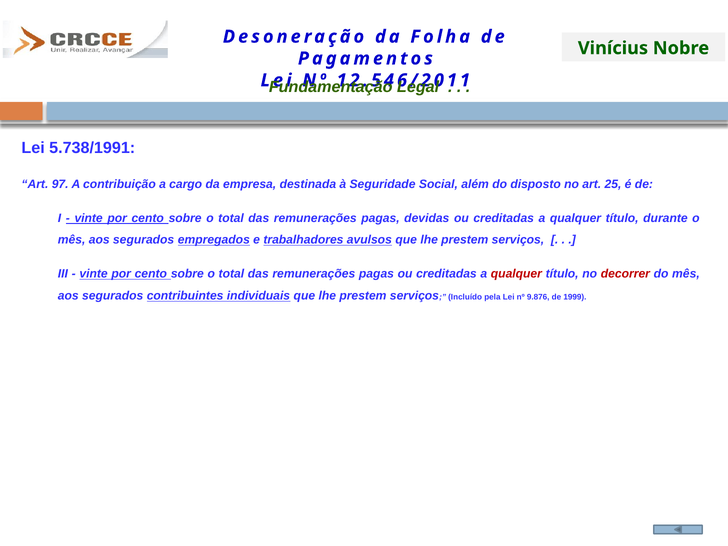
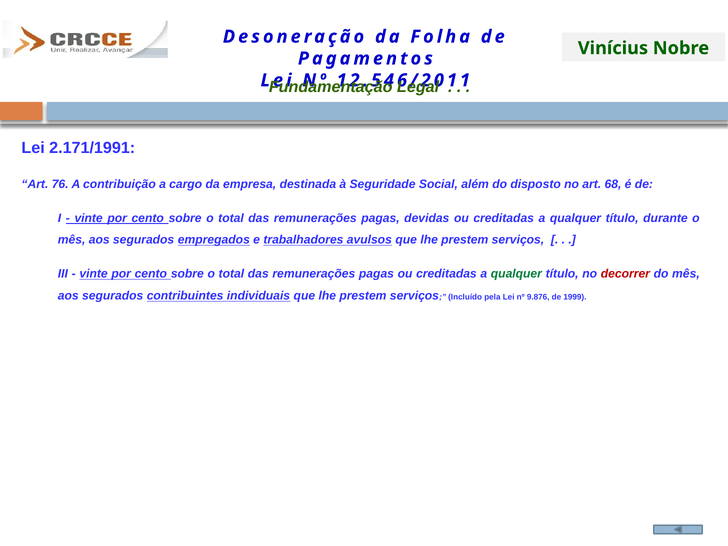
5.738/1991: 5.738/1991 -> 2.171/1991 (92, 148)
97: 97 -> 76 (60, 184)
25: 25 -> 68 (613, 184)
qualquer colour: red -> green (516, 274)
